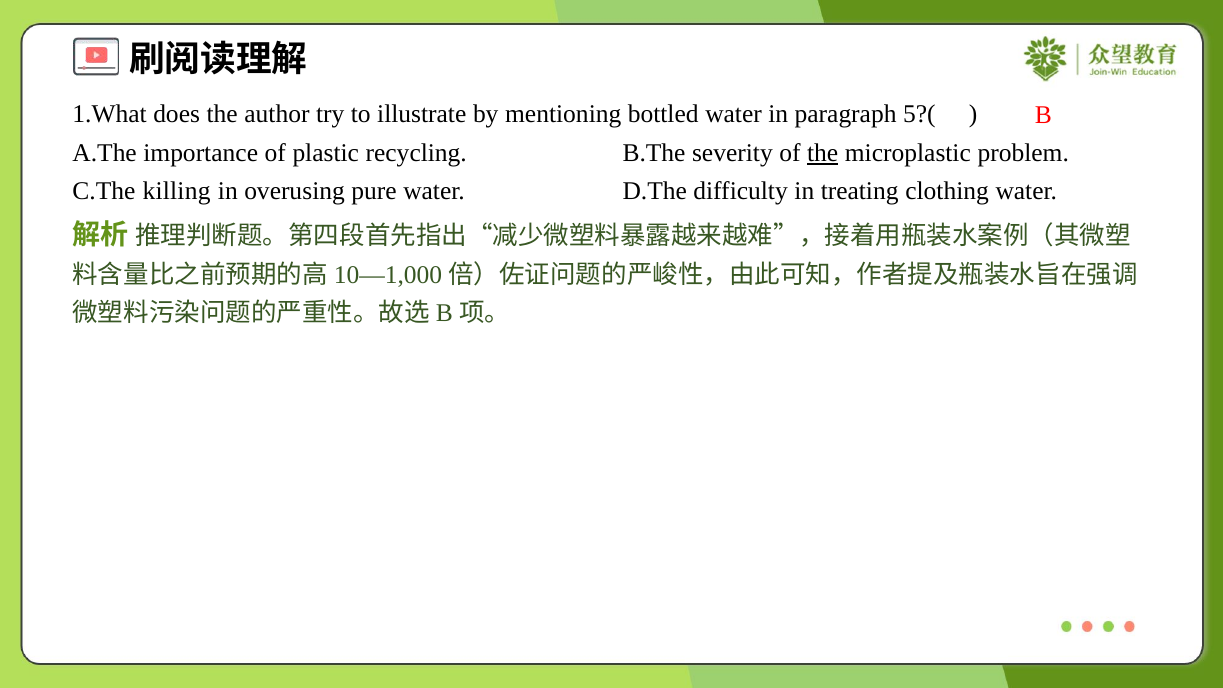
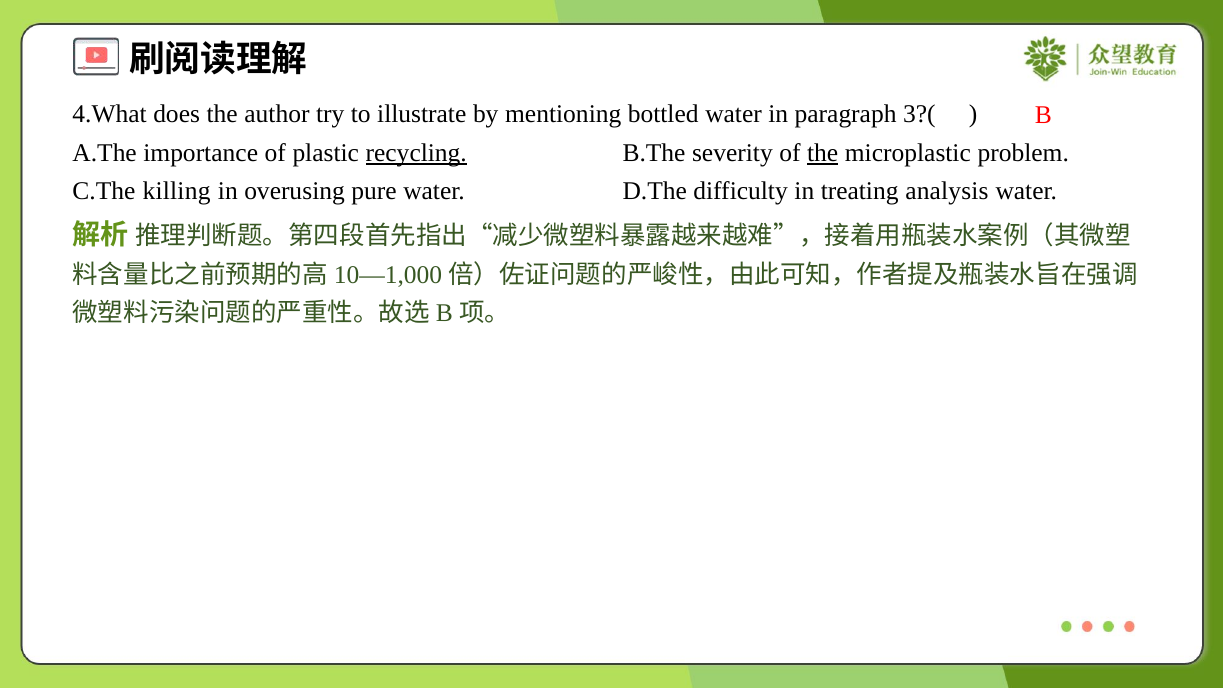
1.What: 1.What -> 4.What (110, 115)
5?(: 5?( -> 3?( (919, 115)
recycling underline: none -> present (416, 153)
clothing: clothing -> analysis (947, 191)
